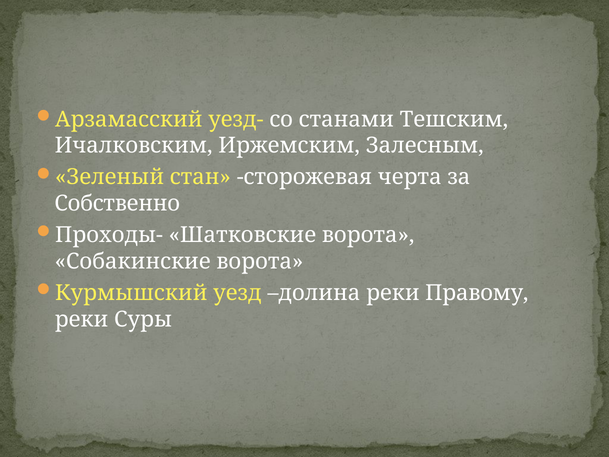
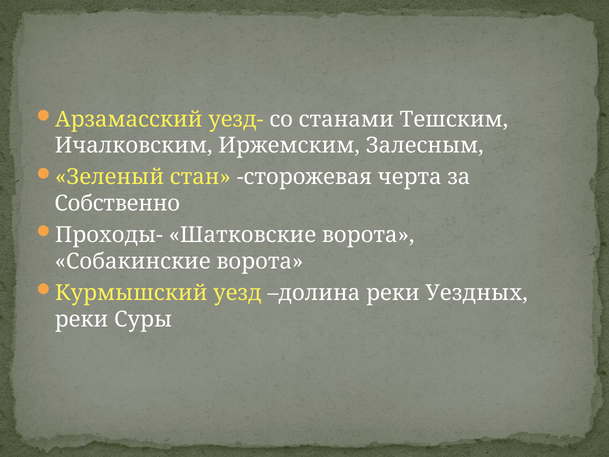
Правому: Правому -> Уездных (477, 293)
